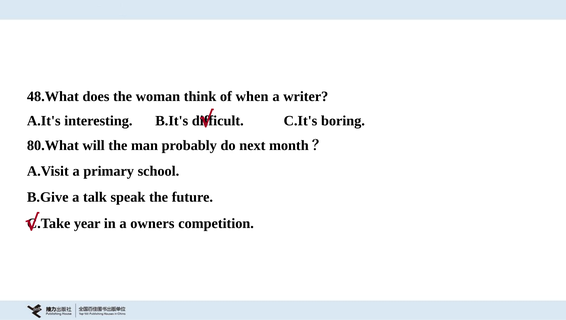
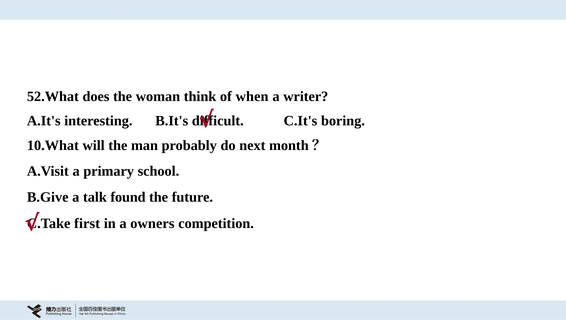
48.What: 48.What -> 52.What (53, 96)
80.What: 80.What -> 10.What (53, 145)
speak: speak -> found (128, 197)
year: year -> first (87, 223)
